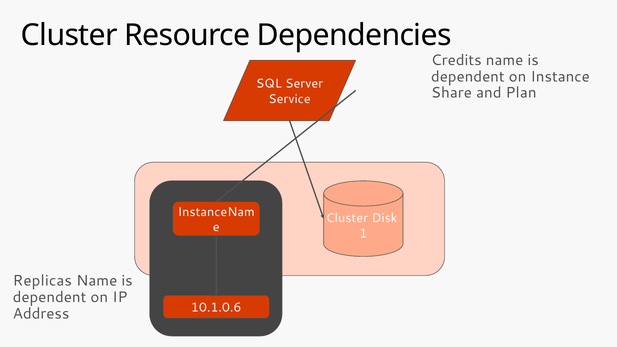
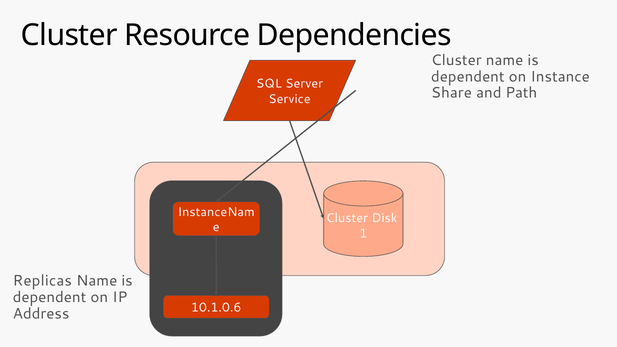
Credits: Credits -> Cluster (456, 60)
Plan: Plan -> Path (521, 93)
